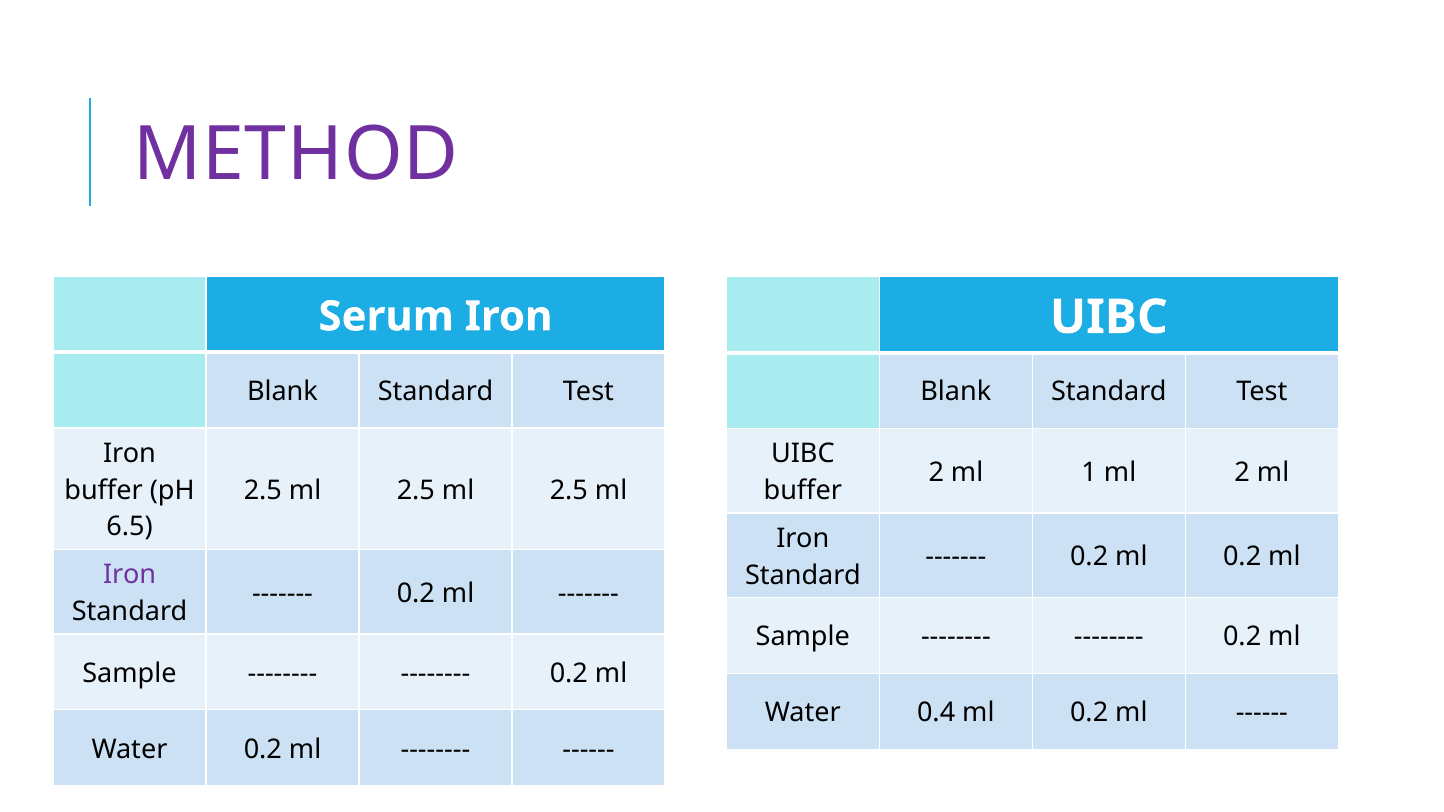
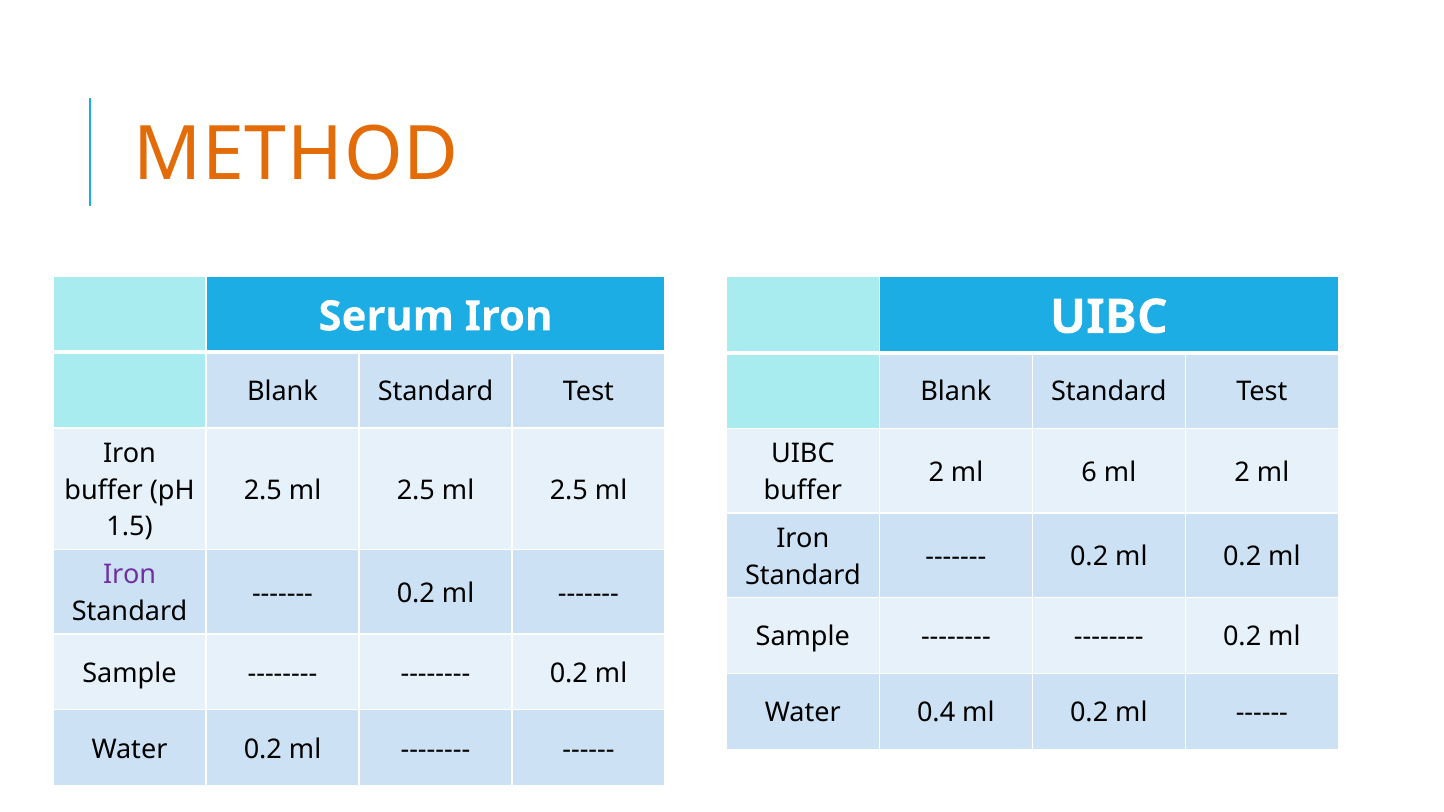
METHOD colour: purple -> orange (296, 155)
1: 1 -> 6 (1089, 472)
6.5: 6.5 -> 1.5 (130, 527)
